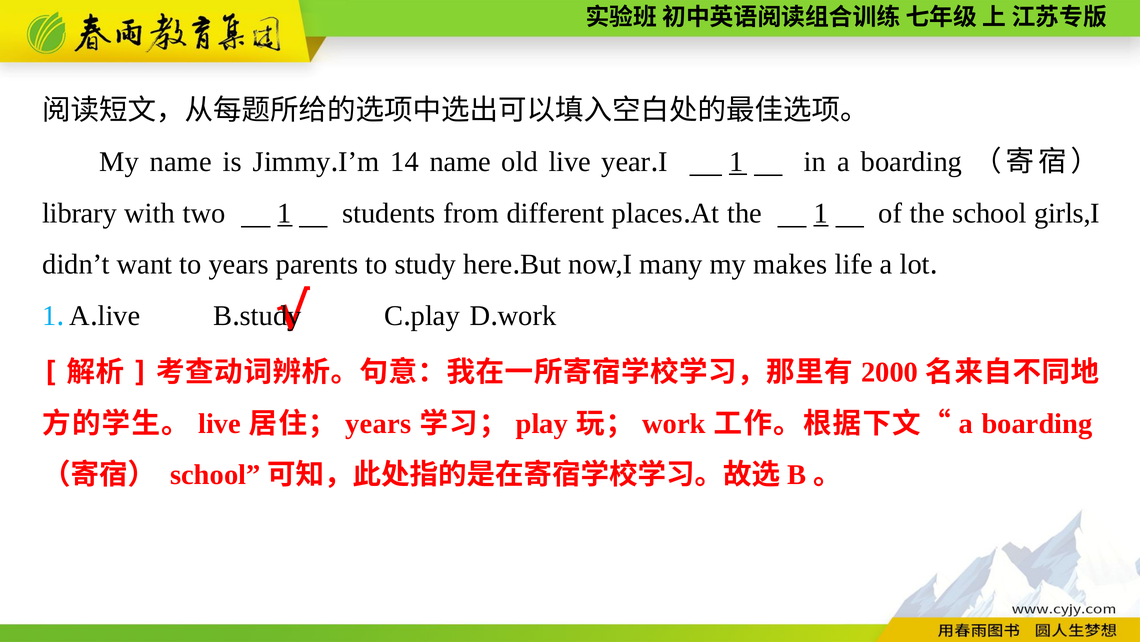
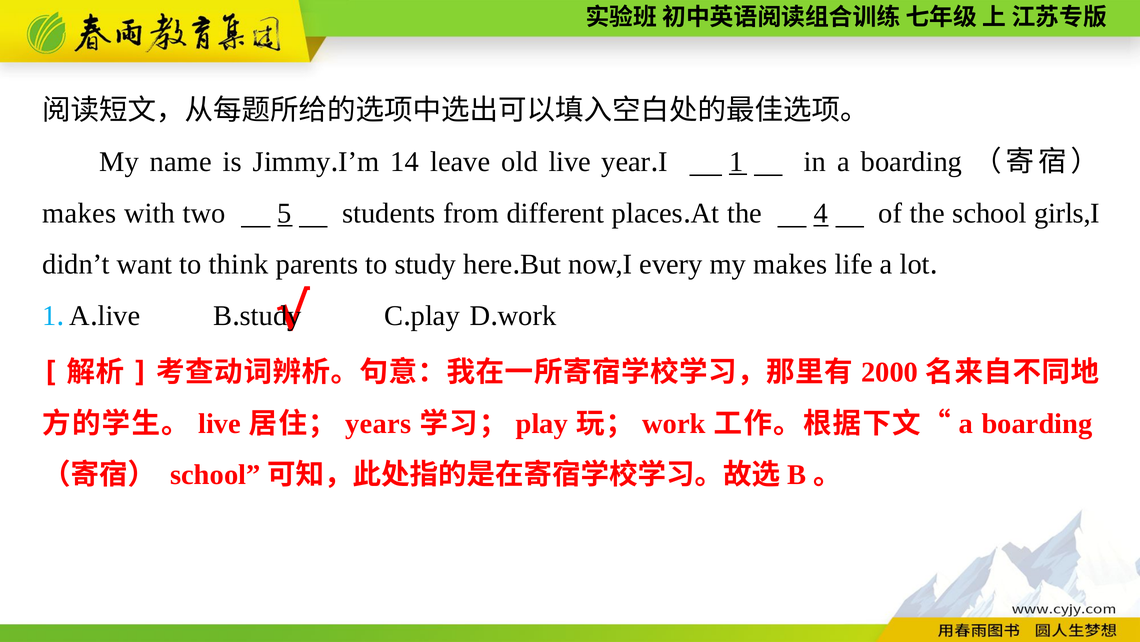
14 name: name -> leave (460, 162)
library: library -> makes (79, 213)
two 1: 1 -> 5 (284, 213)
the 1: 1 -> 4 (821, 213)
to years: years -> think (239, 264)
many: many -> every (671, 264)
